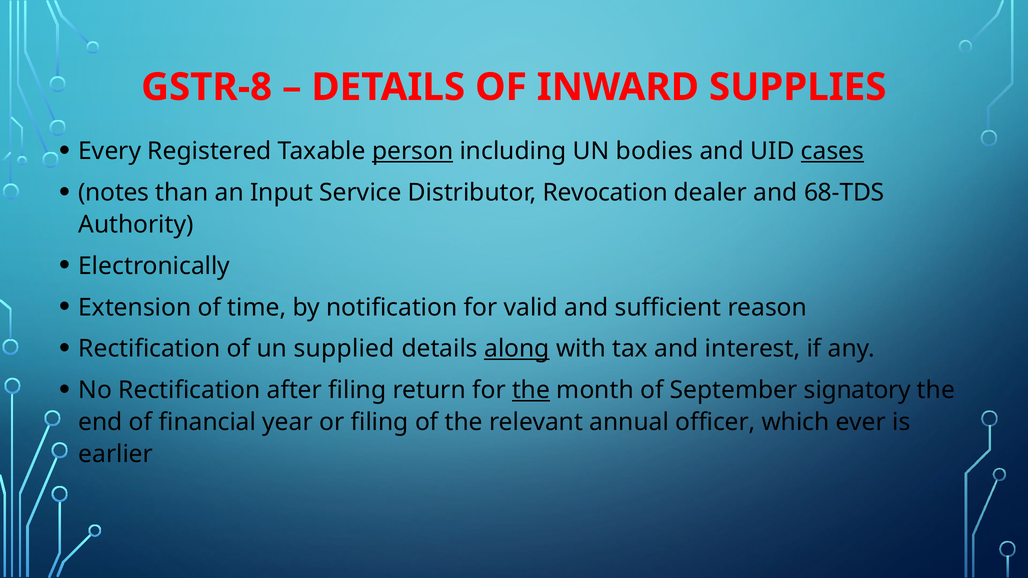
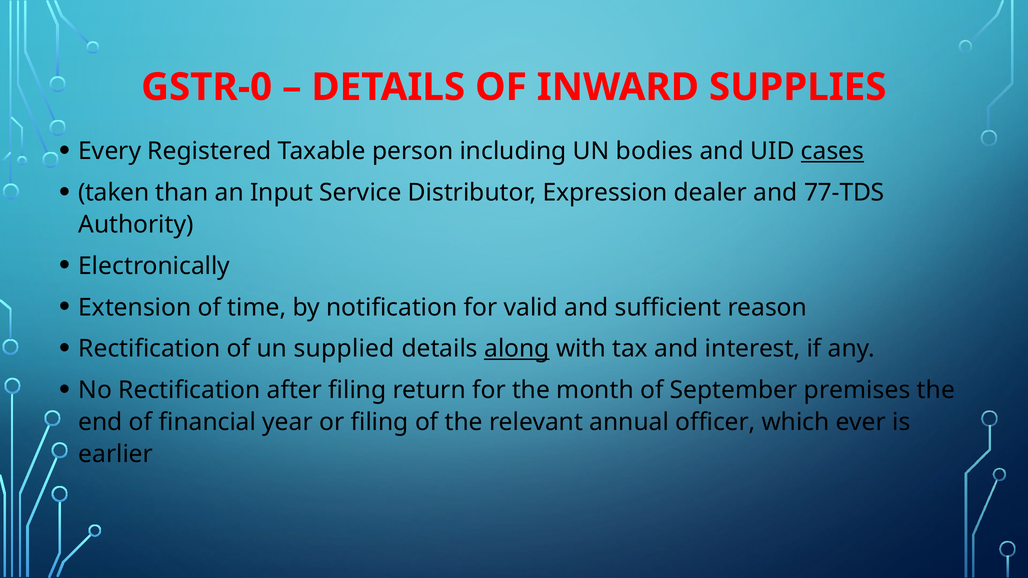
GSTR-8: GSTR-8 -> GSTR-0 (207, 87)
person underline: present -> none (413, 151)
notes: notes -> taken (114, 193)
Revocation: Revocation -> Expression (605, 193)
68-TDS: 68-TDS -> 77-TDS (844, 193)
the underline: present -> none (531, 391)
signatory: signatory -> premises (857, 391)
